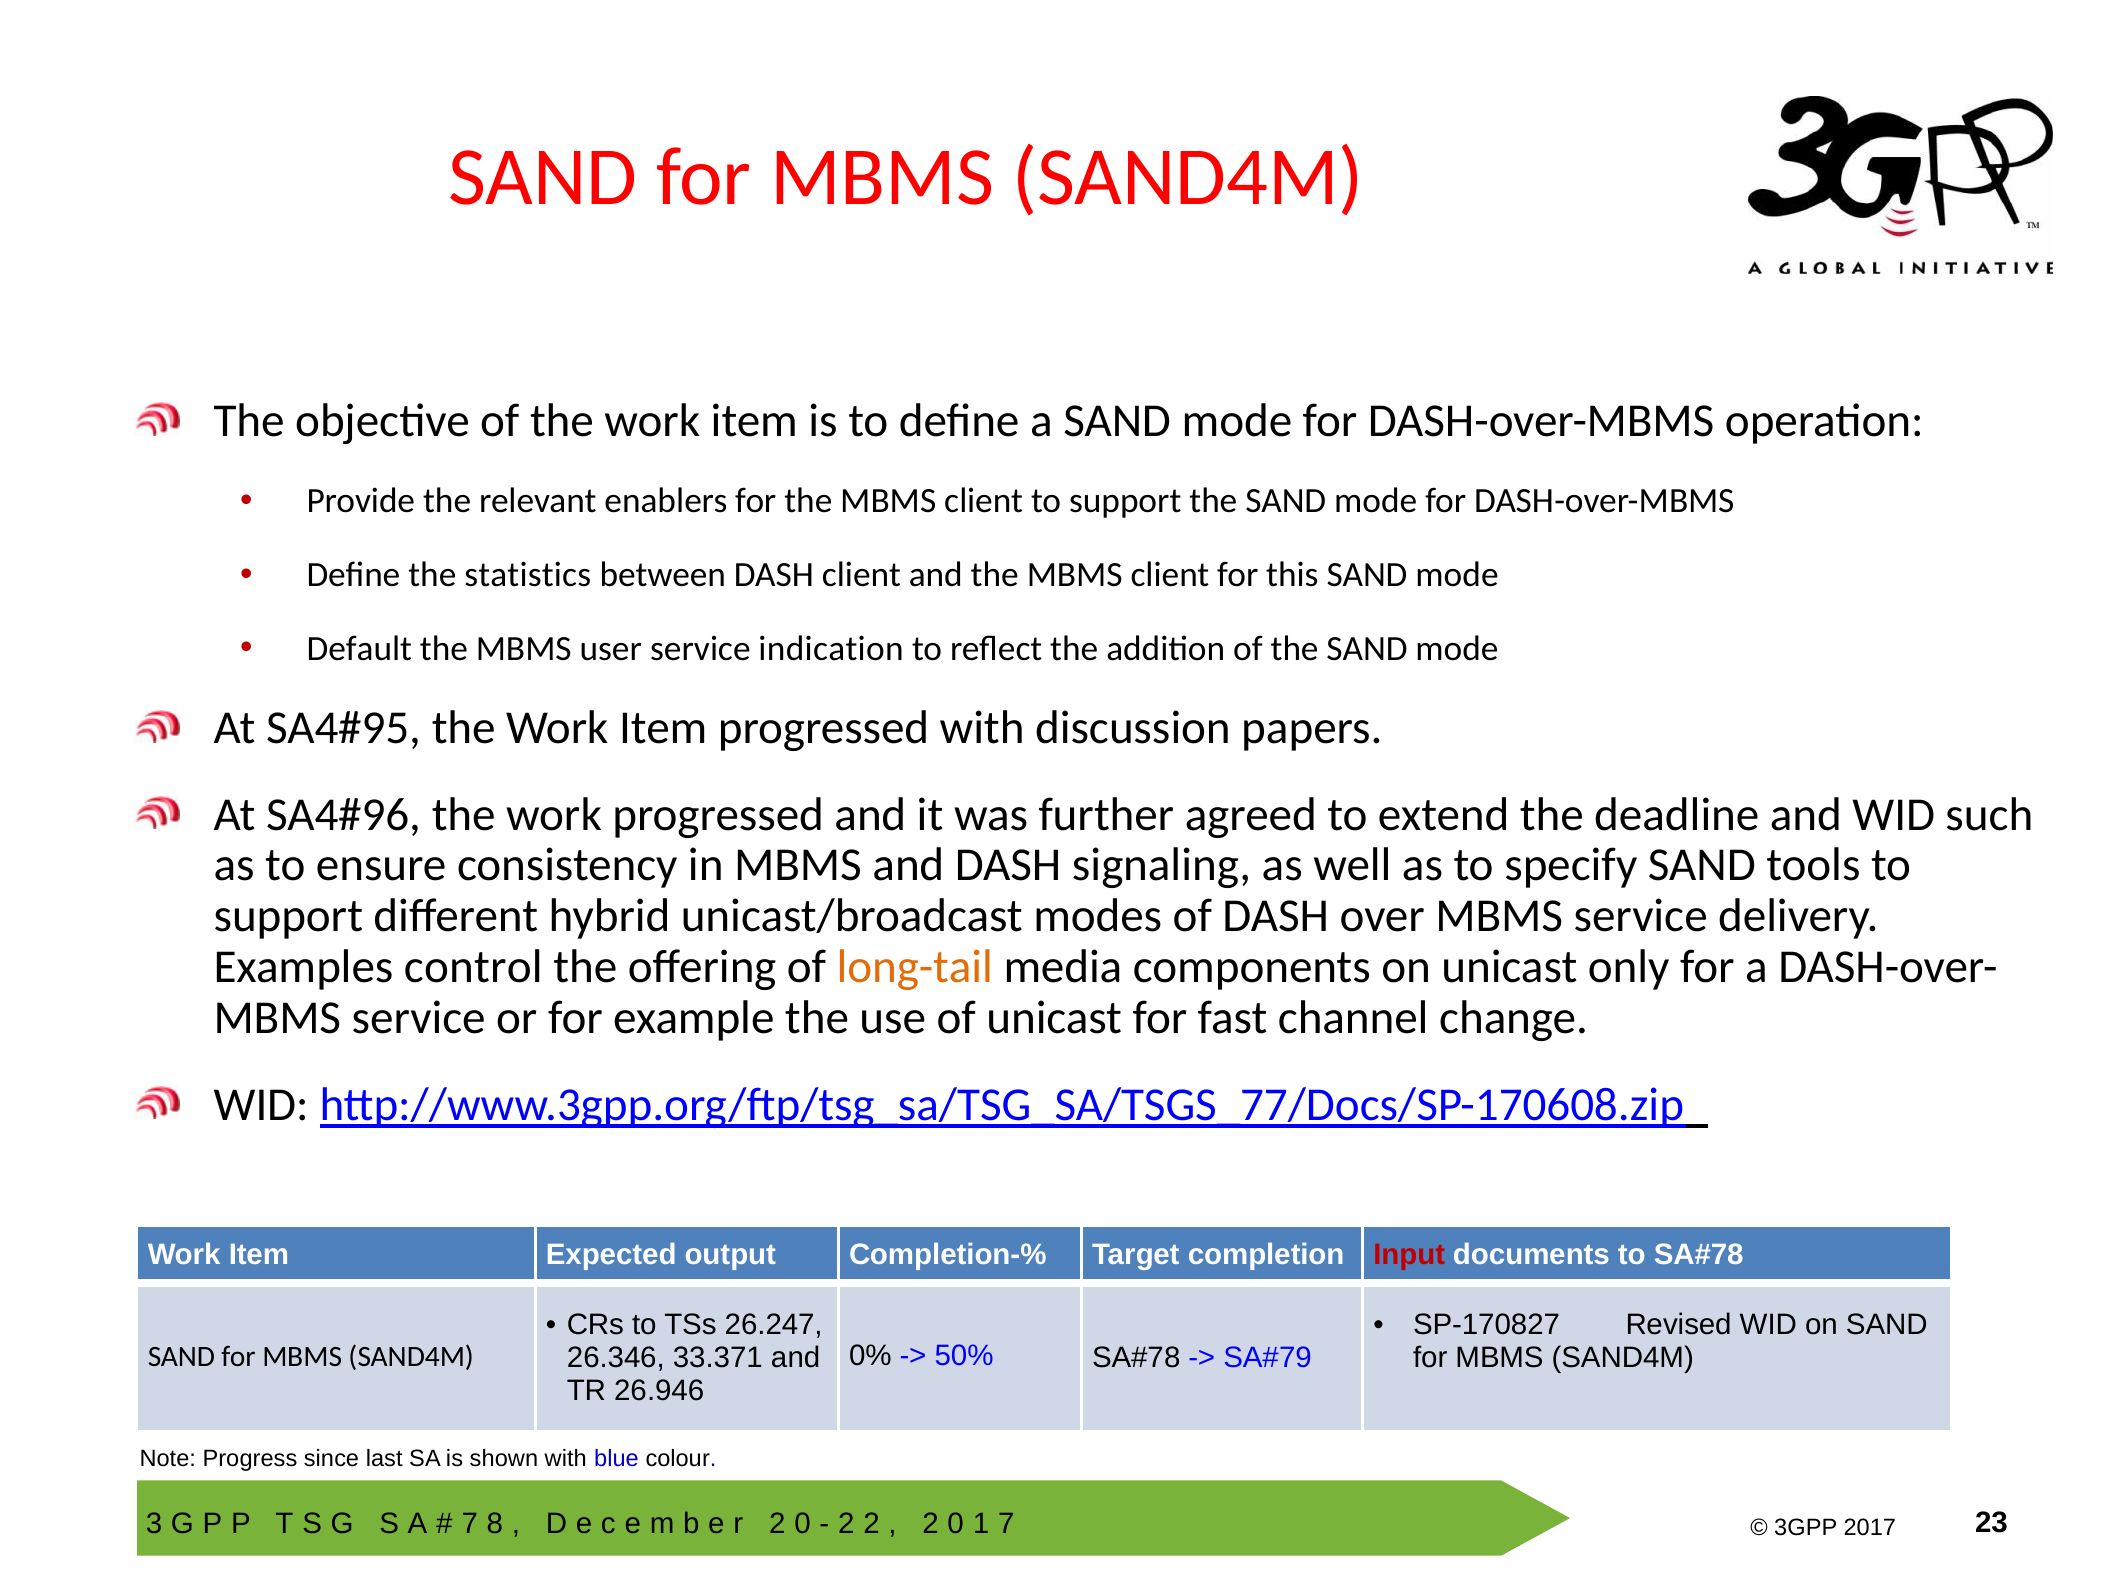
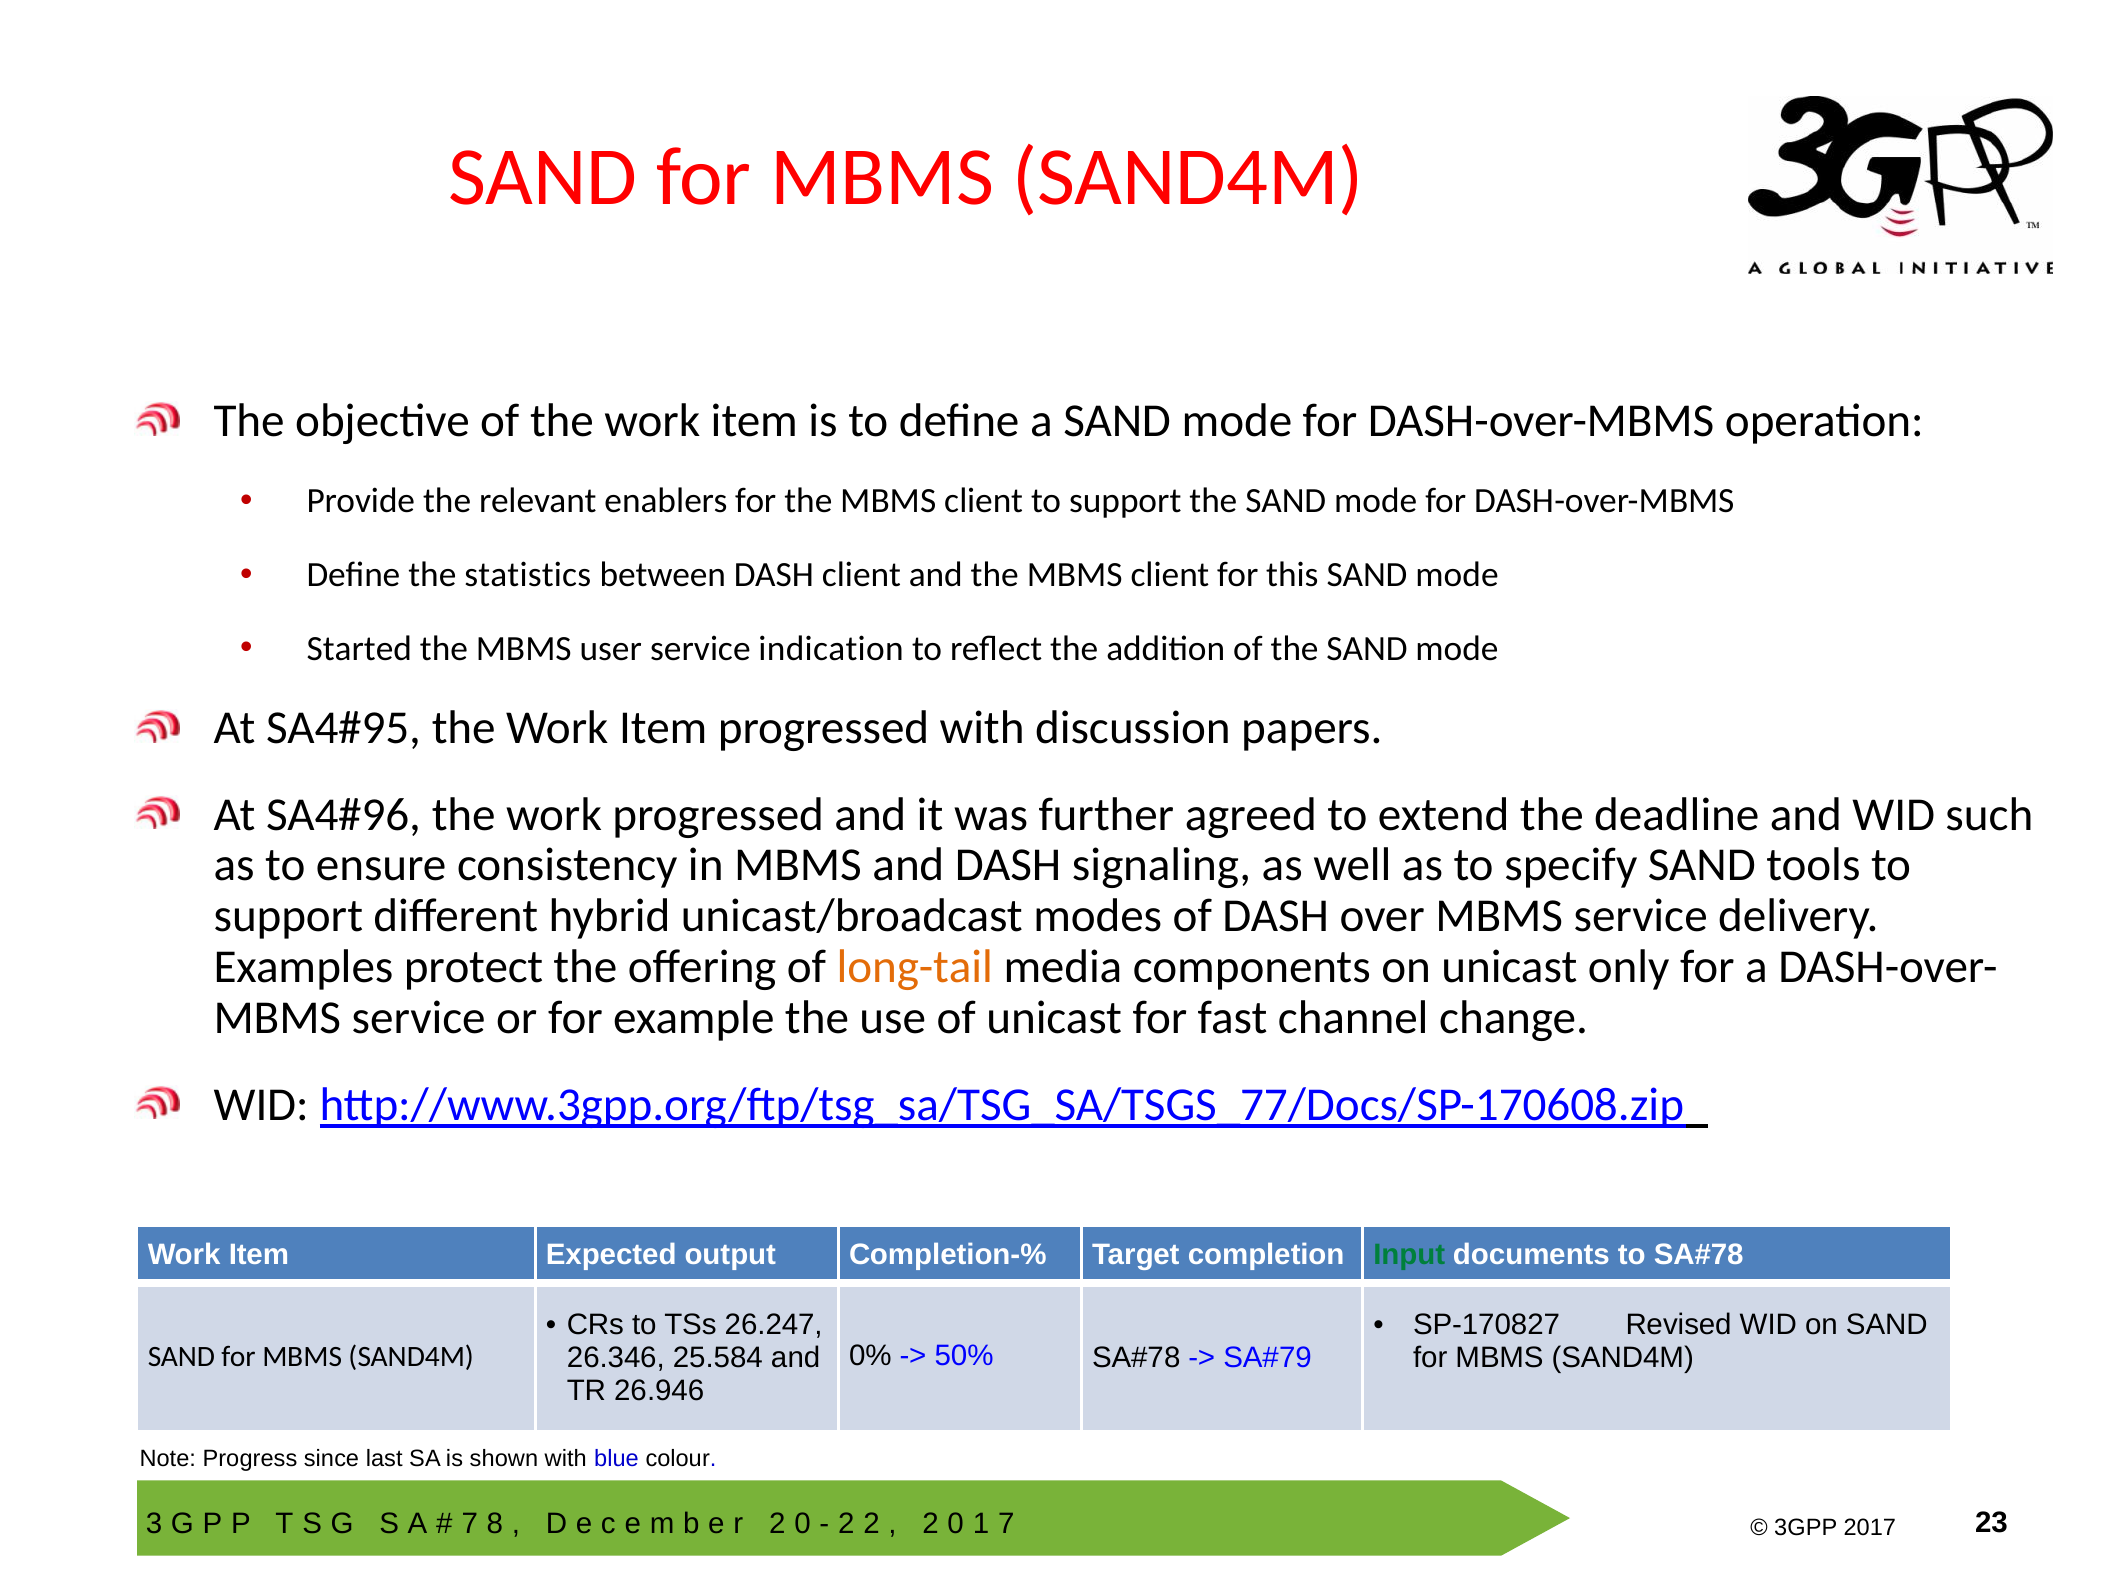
Default: Default -> Started (359, 648)
control: control -> protect (474, 967)
Input colour: red -> green (1409, 1255)
33.371: 33.371 -> 25.584 (718, 1357)
